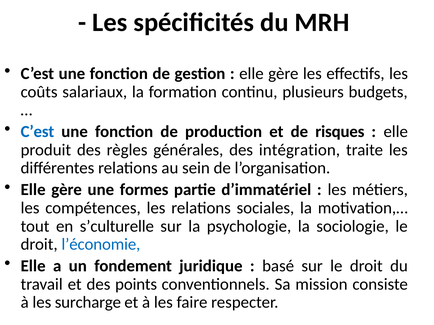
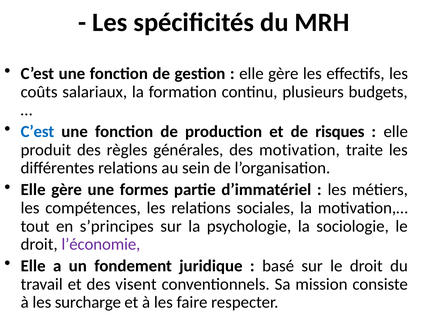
intégration: intégration -> motivation (299, 150)
s’culturelle: s’culturelle -> s’principes (117, 226)
l’économie colour: blue -> purple (101, 245)
points: points -> visent (136, 285)
